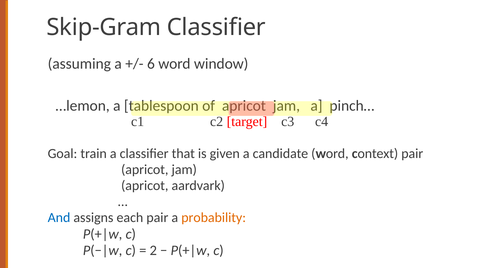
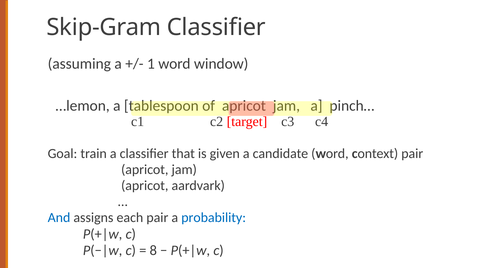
6: 6 -> 1 (151, 64)
probability colour: orange -> blue (214, 218)
2: 2 -> 8 (153, 251)
